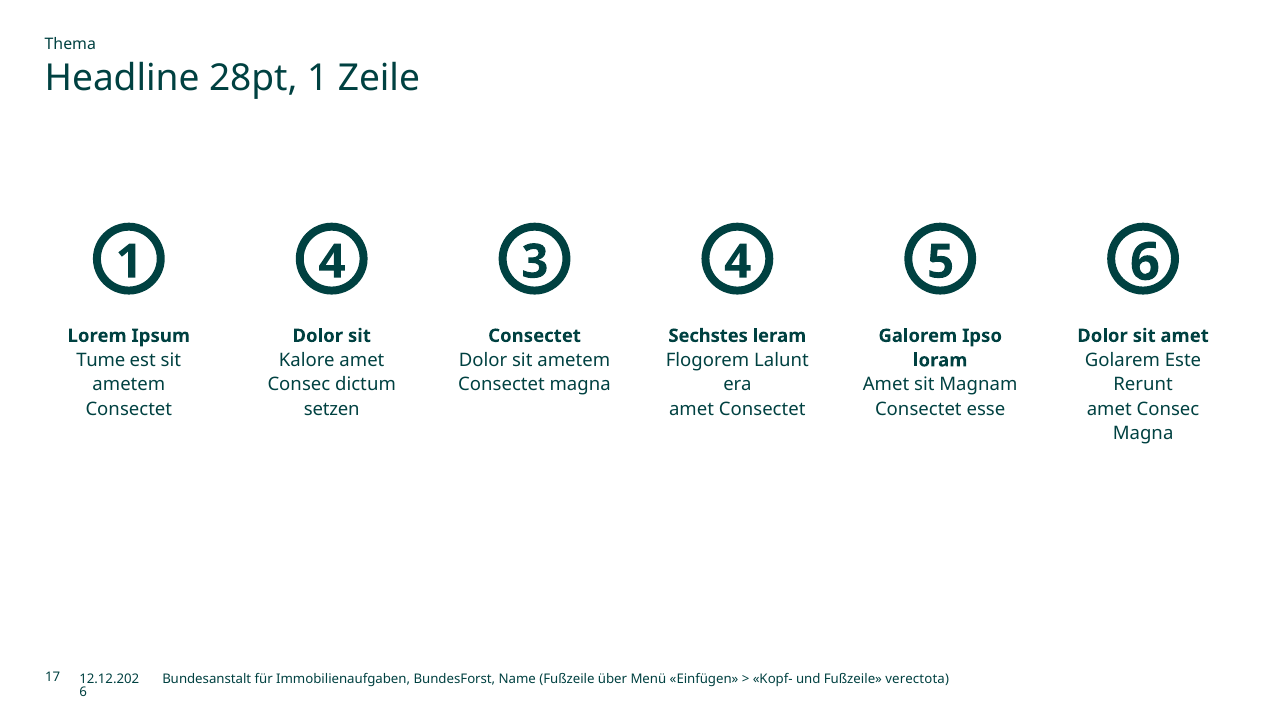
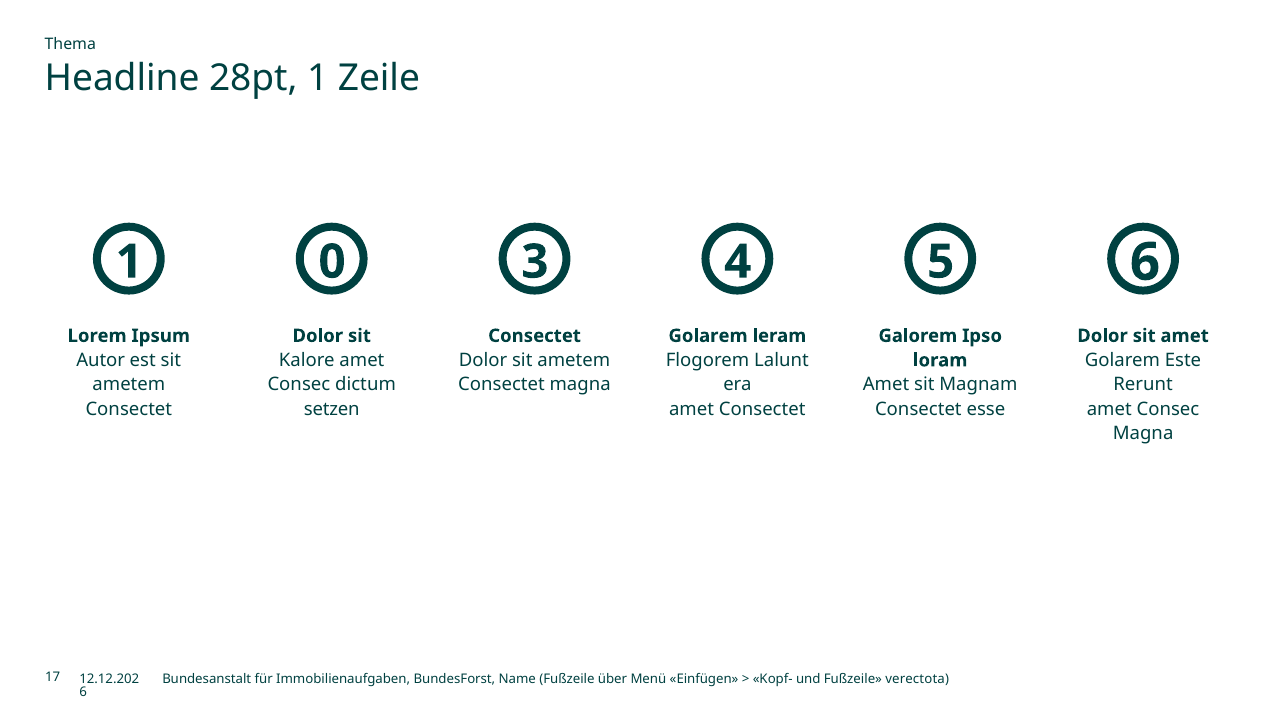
1 4: 4 -> 0 (332, 262)
Sechstes: Sechstes -> Golarem (708, 336)
Tume: Tume -> Autor (101, 360)
